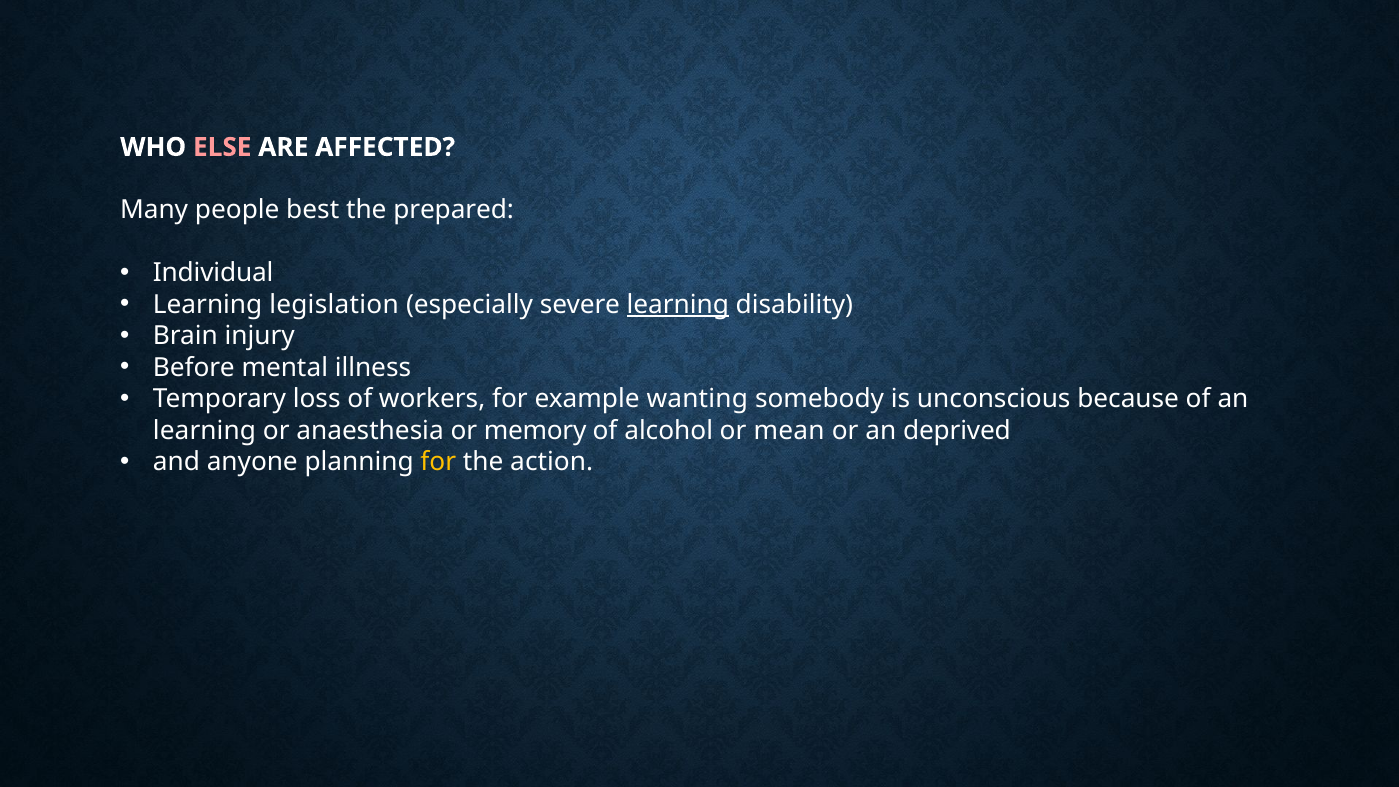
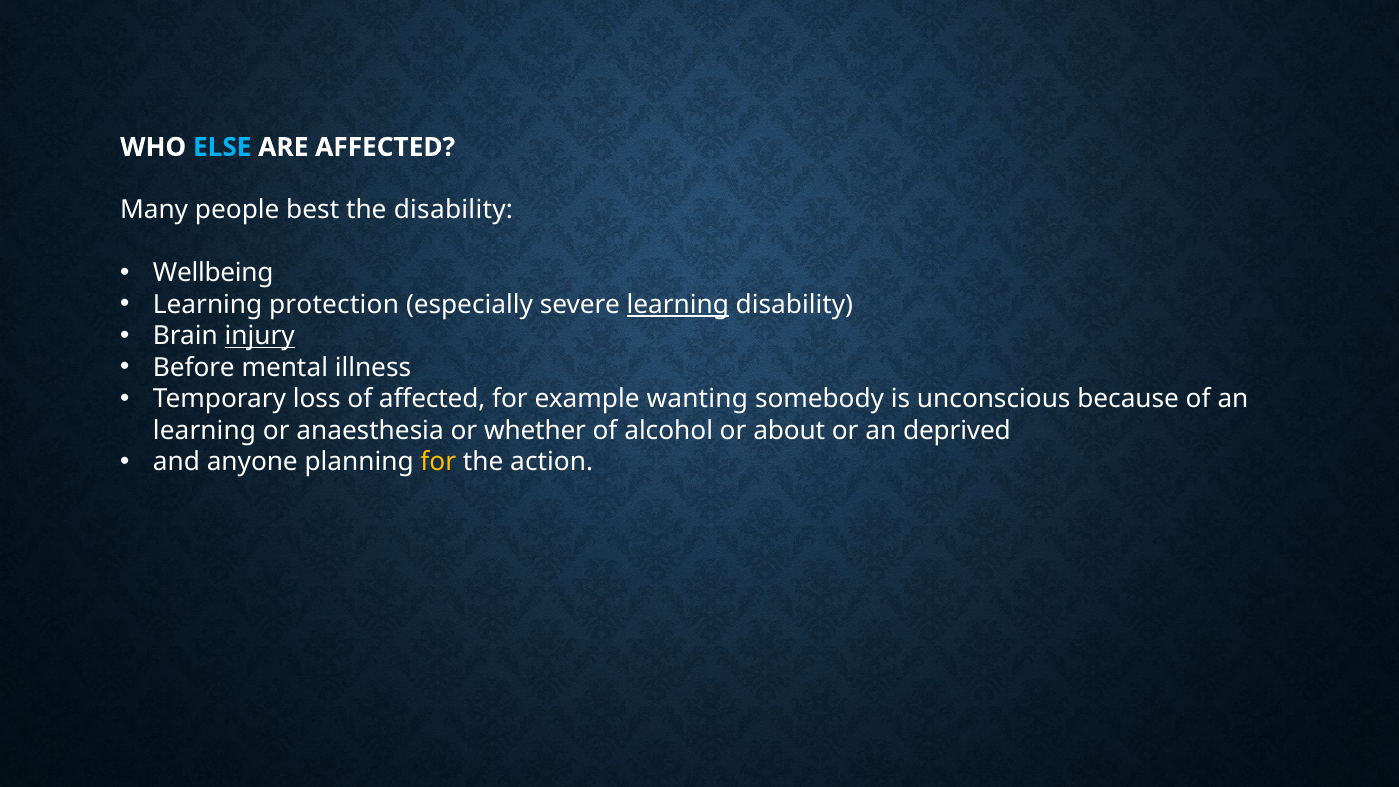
ELSE colour: pink -> light blue (222, 147)
the prepared: prepared -> disability (453, 210)
Individual: Individual -> Wellbeing (213, 273)
legislation: legislation -> protection (334, 305)
injury underline: none -> present (260, 336)
of workers: workers -> affected (432, 399)
memory: memory -> whether (535, 430)
mean: mean -> about (789, 430)
